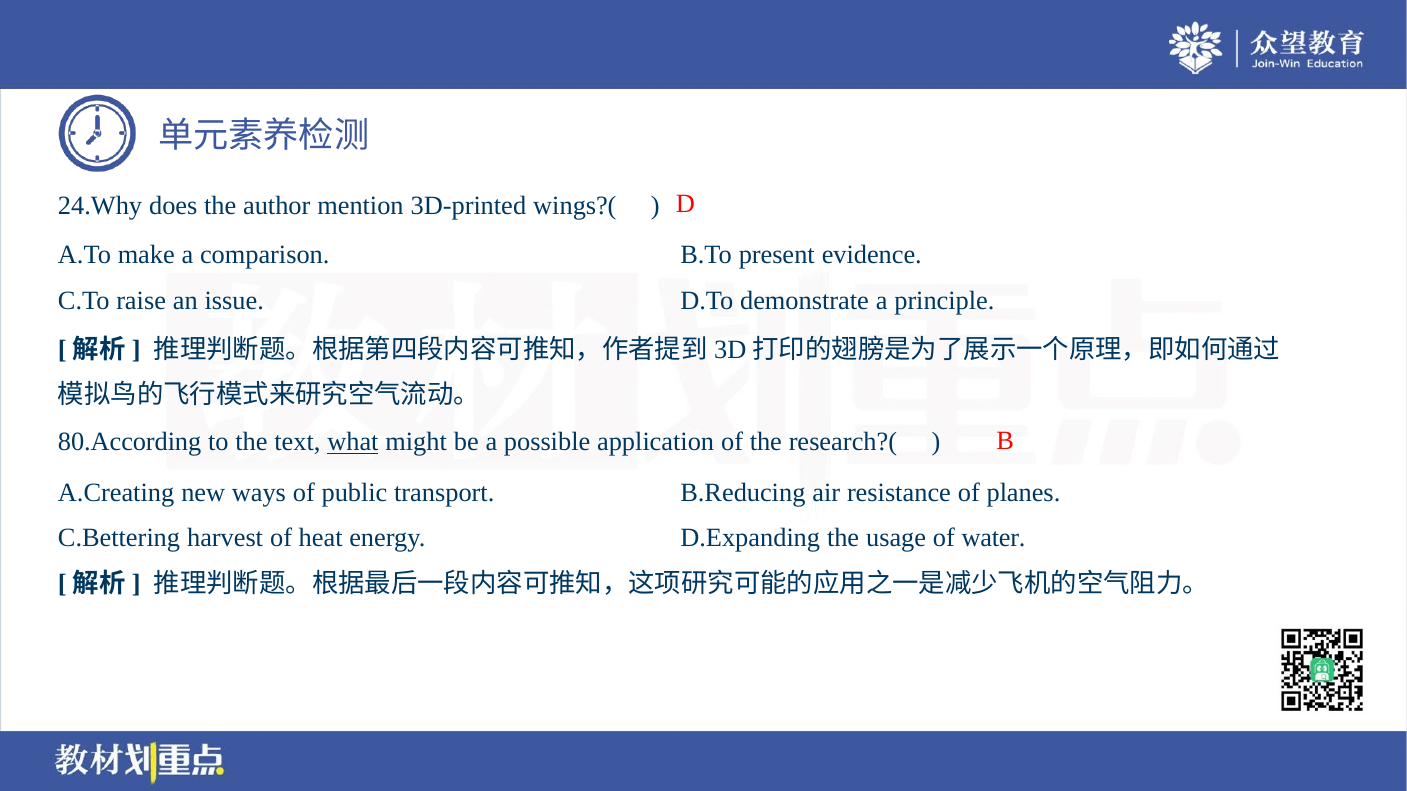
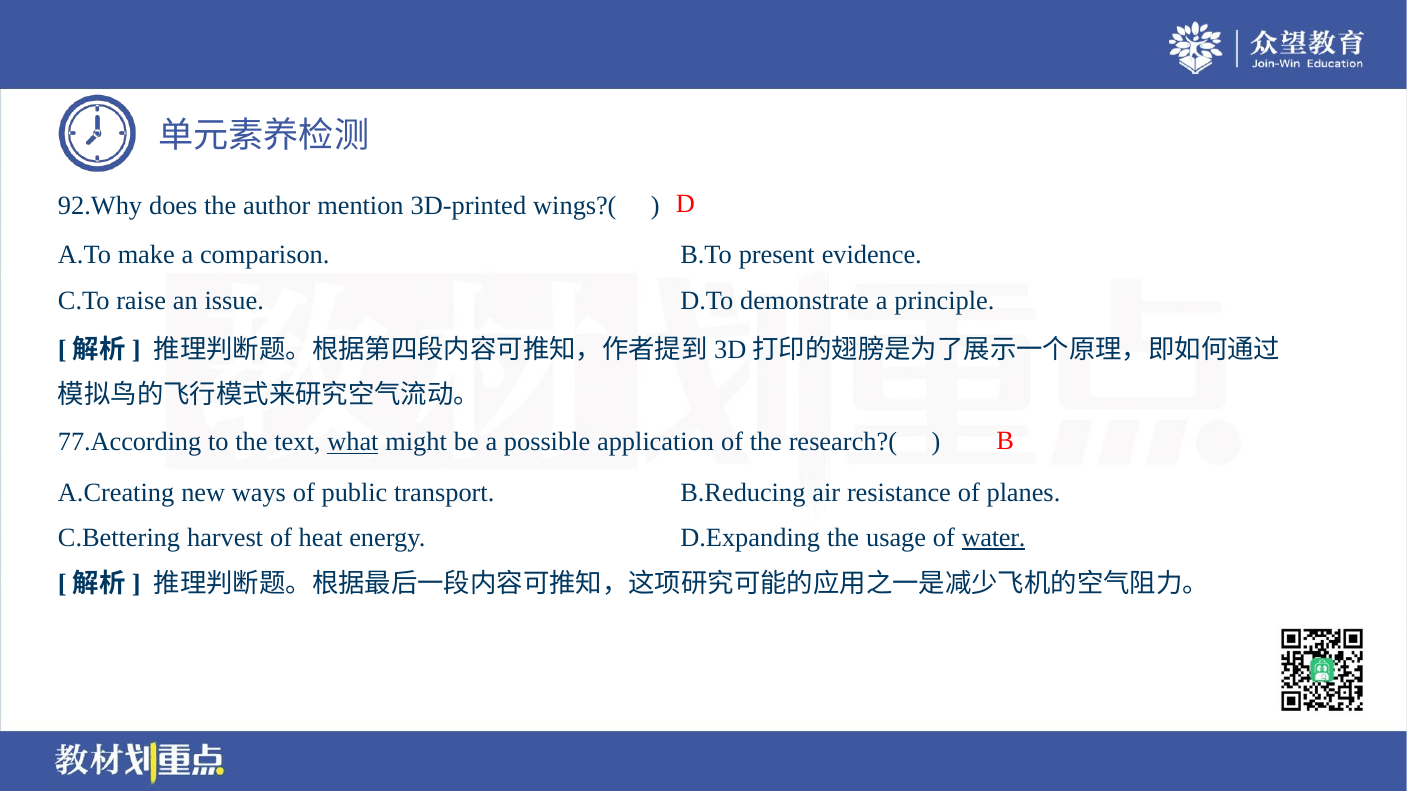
24.Why: 24.Why -> 92.Why (100, 206)
80.According: 80.According -> 77.According (130, 442)
water underline: none -> present (994, 538)
